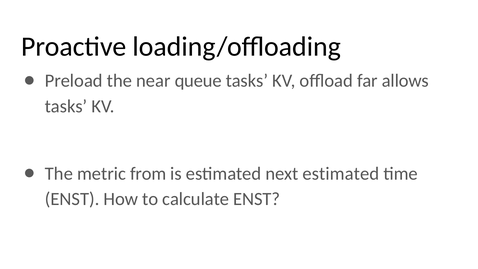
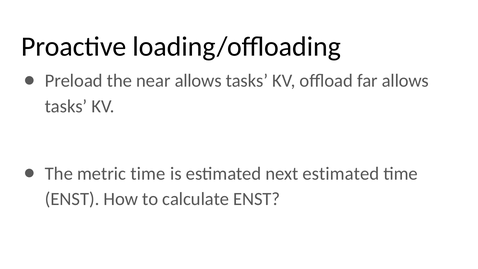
near queue: queue -> allows (198, 81)
metric from: from -> time (148, 173)
